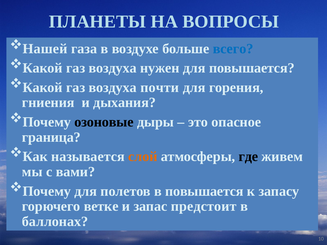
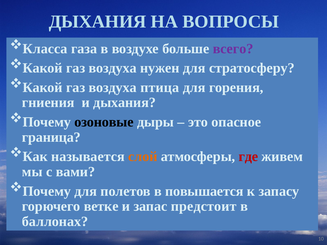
ПЛАНЕТЫ: ПЛАНЕТЫ -> ДЫХАНИЯ (97, 22)
Нашей: Нашей -> Класса (45, 49)
всего colour: blue -> purple (233, 49)
для повышается: повышается -> стратосферу (252, 68)
почти: почти -> птица (160, 87)
где colour: black -> red (248, 157)
